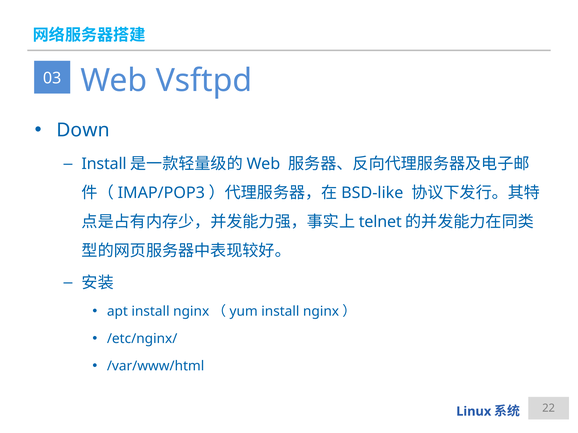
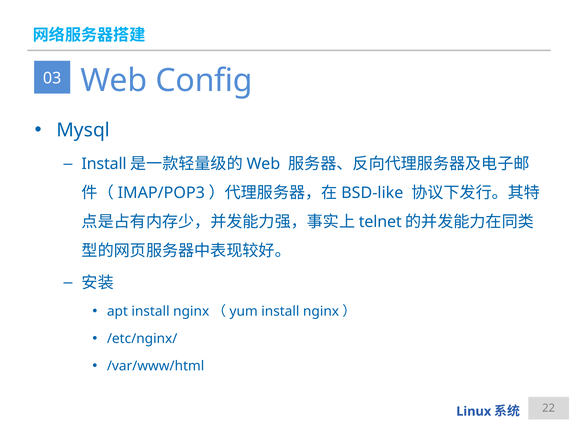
Vsftpd: Vsftpd -> Config (204, 81)
Down: Down -> Mysql (83, 130)
